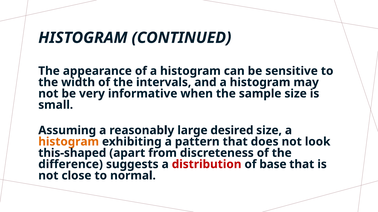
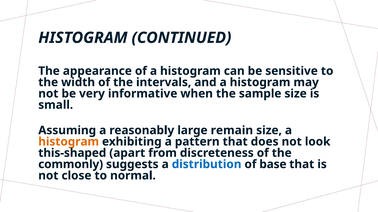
desired: desired -> remain (232, 131)
difference: difference -> commonly (71, 165)
distribution colour: red -> blue (207, 165)
